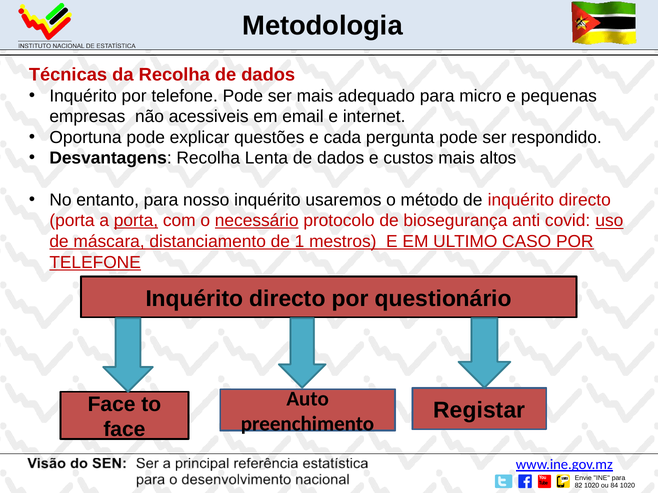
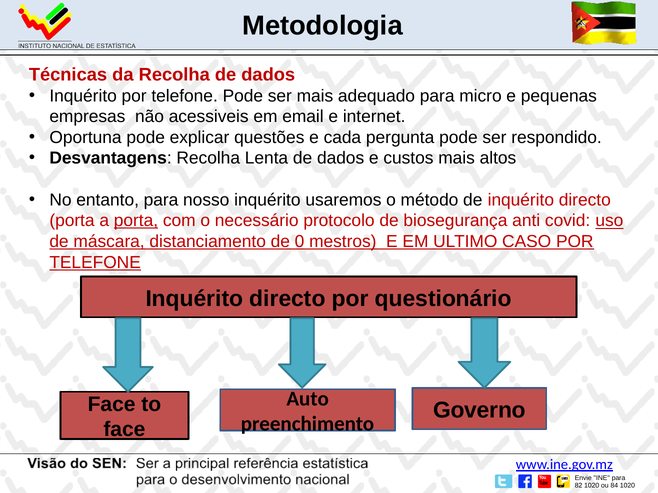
necessário underline: present -> none (257, 221)
1: 1 -> 0 (300, 242)
Registar: Registar -> Governo (479, 411)
